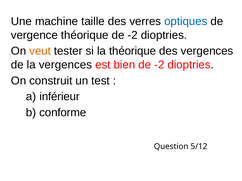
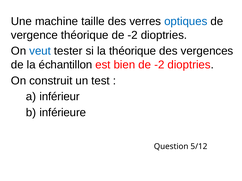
veut colour: orange -> blue (40, 51)
la vergences: vergences -> échantillon (65, 65)
conforme: conforme -> inférieure (63, 113)
